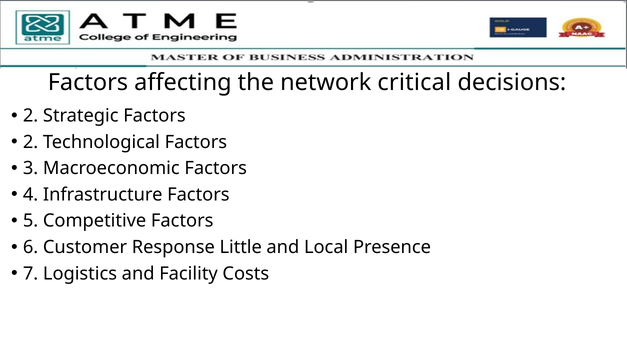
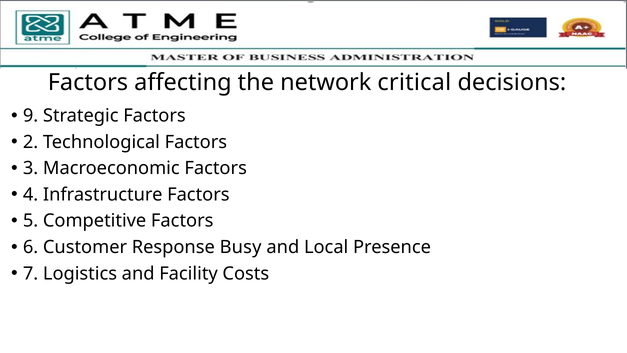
2: 2 -> 9 (31, 116)
Little: Little -> Busy (241, 247)
